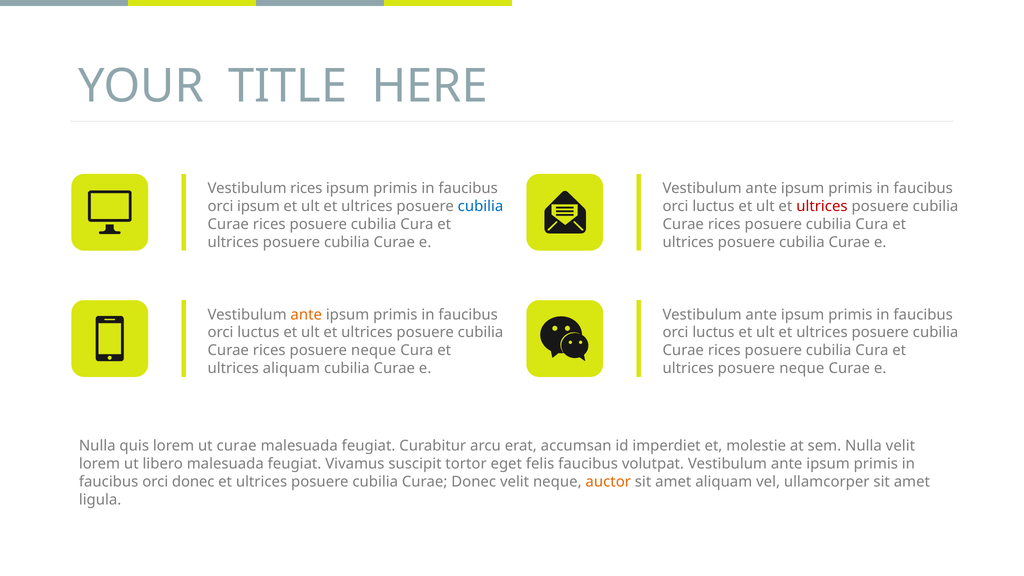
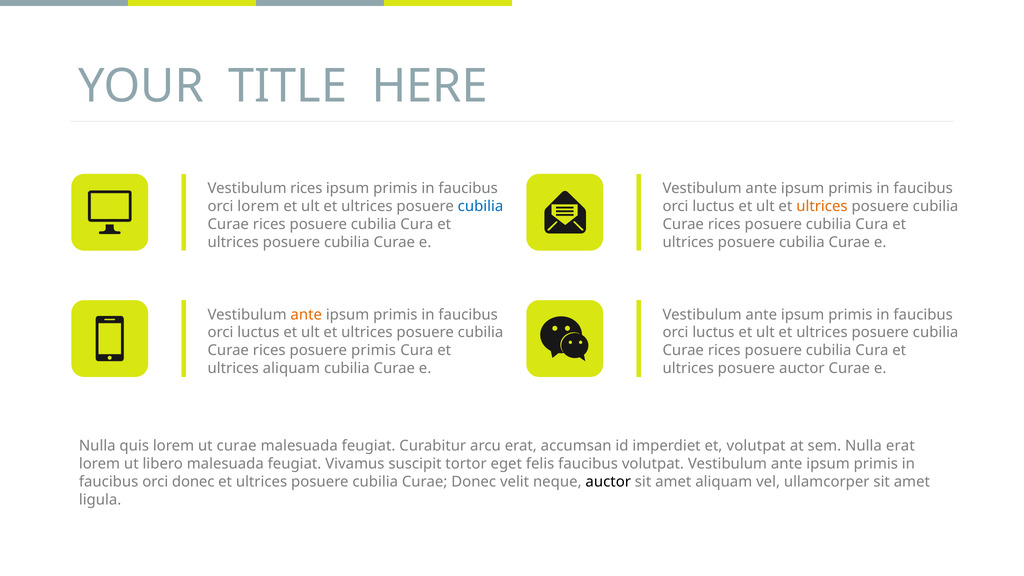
orci ipsum: ipsum -> lorem (258, 206)
ultrices colour: red -> orange (822, 206)
rices posuere neque: neque -> primis (374, 350)
ultrices posuere neque: neque -> auctor (802, 368)
et molestie: molestie -> volutpat (756, 446)
Nulla velit: velit -> erat (900, 446)
auctor colour: orange -> black (608, 482)
